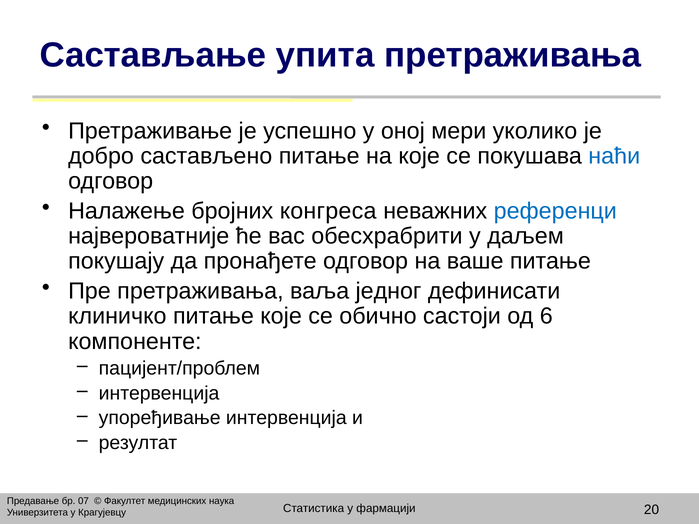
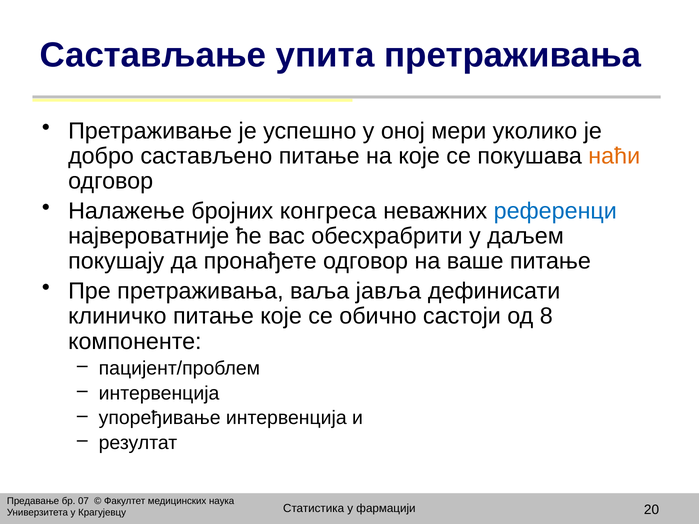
наћи colour: blue -> orange (614, 156)
једног: једног -> јавља (388, 291)
6: 6 -> 8 (546, 316)
